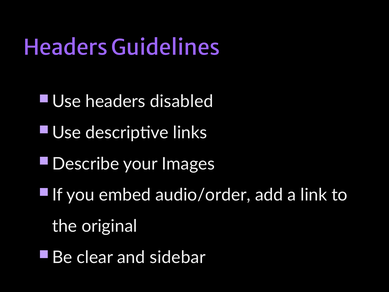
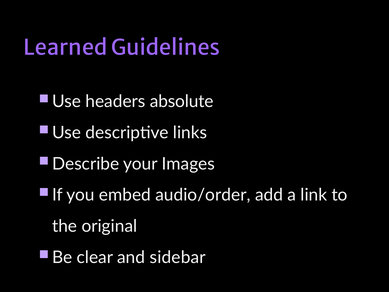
Headers: Headers -> Learned (65, 48)
disabled: disabled -> absolute (182, 101)
